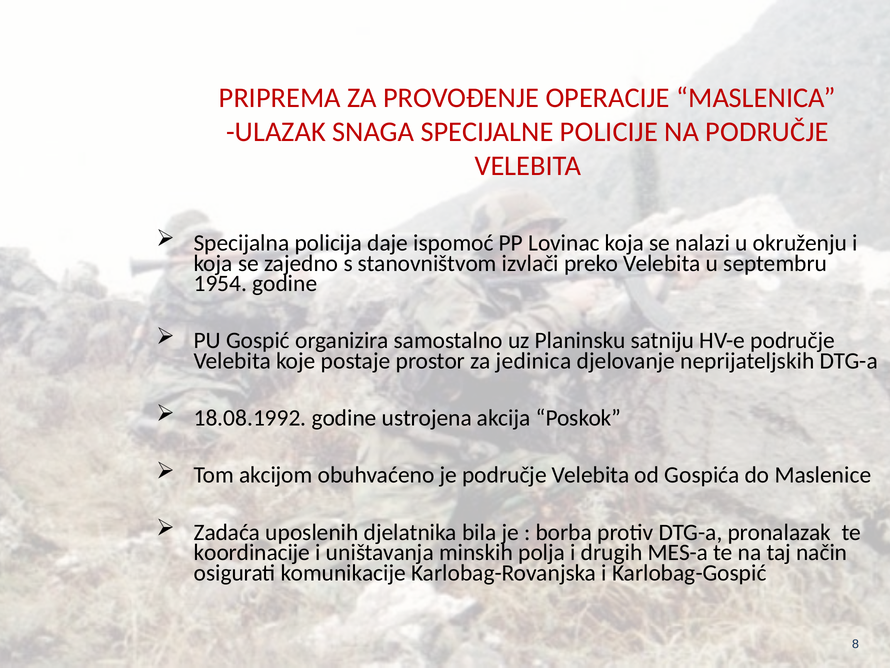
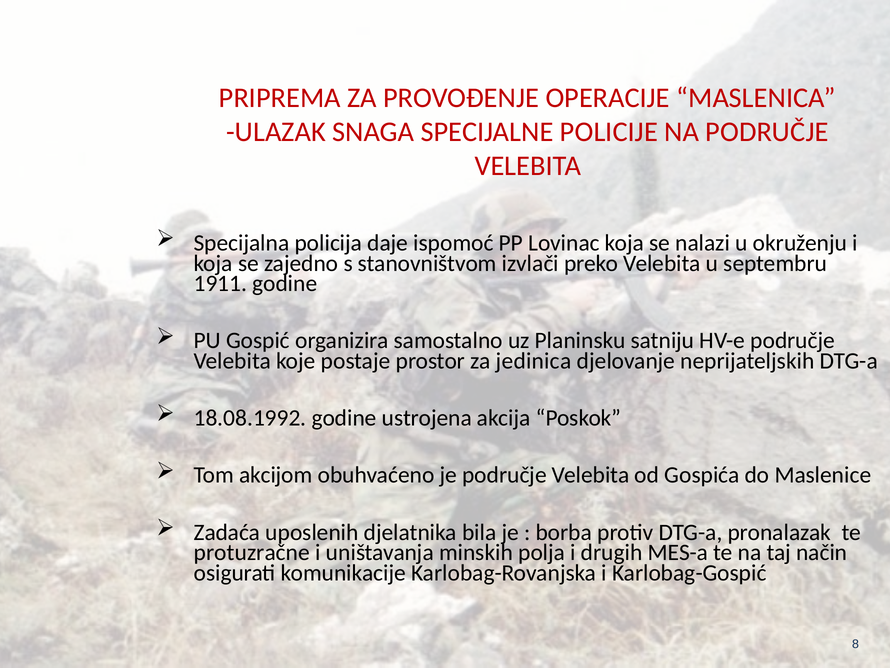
1954: 1954 -> 1911 (220, 283)
koordinacije: koordinacije -> protuzračne (252, 552)
